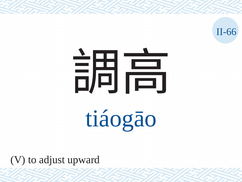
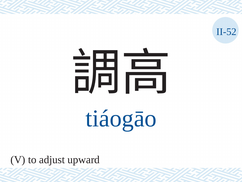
II-66: II-66 -> II-52 (226, 32)
